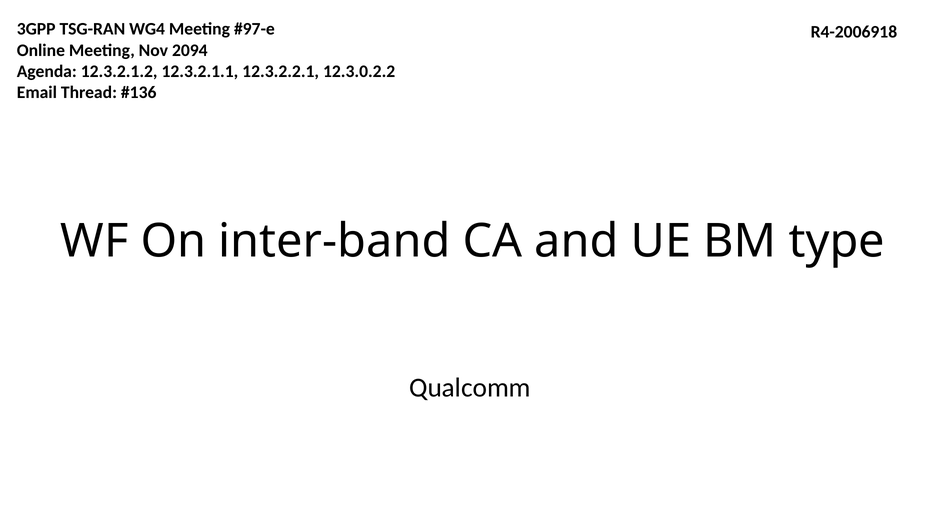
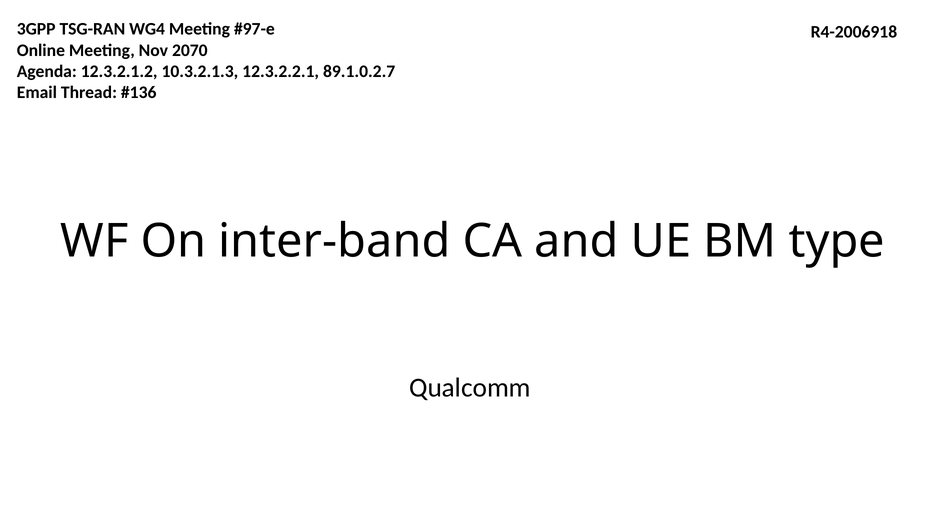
2094: 2094 -> 2070 (190, 50)
12.3.2.1.1: 12.3.2.1.1 -> 10.3.2.1.3 (200, 71)
12.3.0.2.2: 12.3.0.2.2 -> 89.1.0.2.7 (359, 71)
